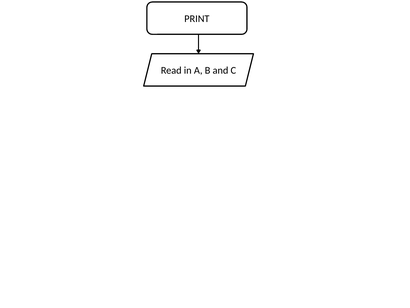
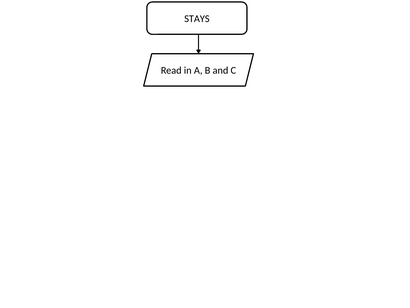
PRINT: PRINT -> STAYS (197, 19)
